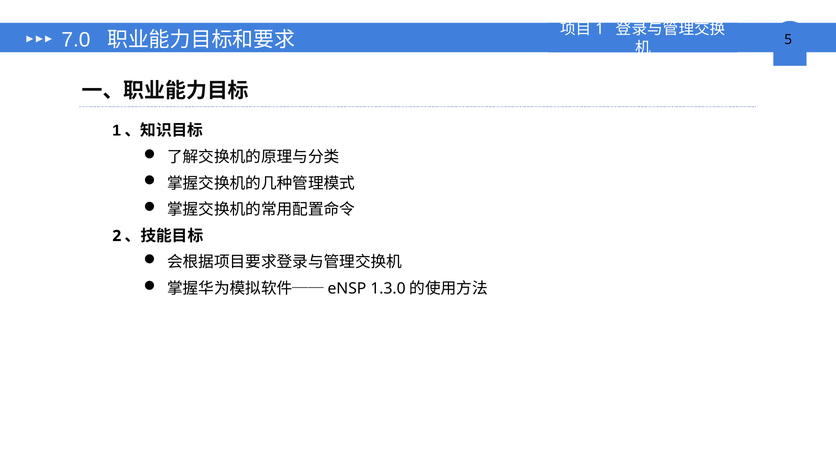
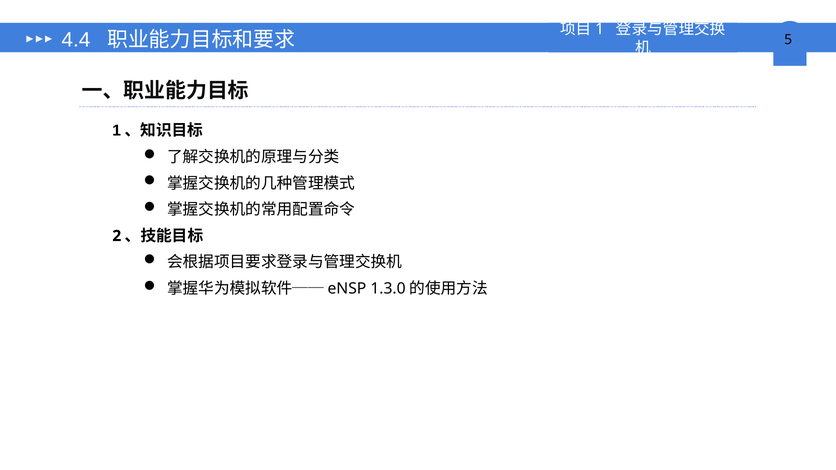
7.0: 7.0 -> 4.4 (76, 40)
